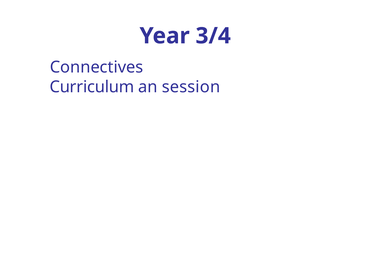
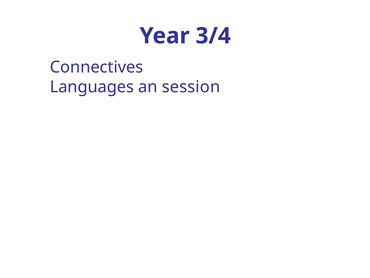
Curriculum: Curriculum -> Languages (92, 87)
